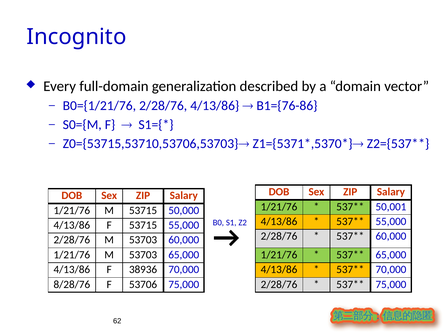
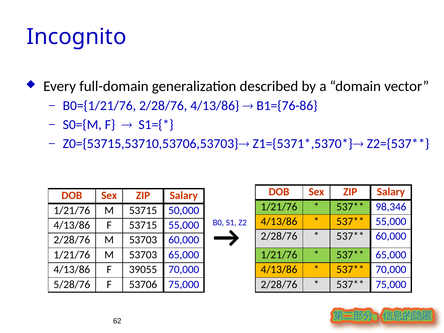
50,001: 50,001 -> 98,346 (391, 207)
38936: 38936 -> 39055 (143, 270)
8/28/76: 8/28/76 -> 5/28/76 (72, 284)
